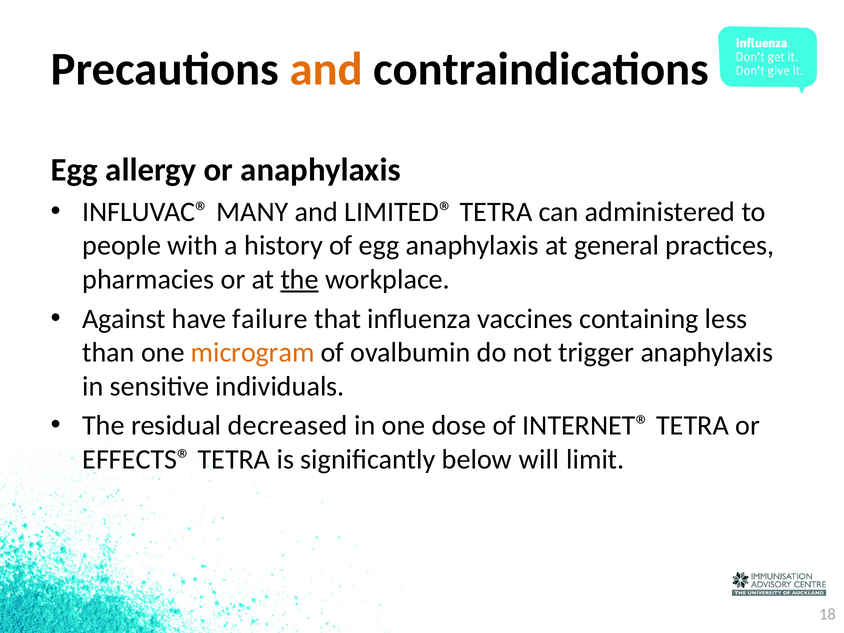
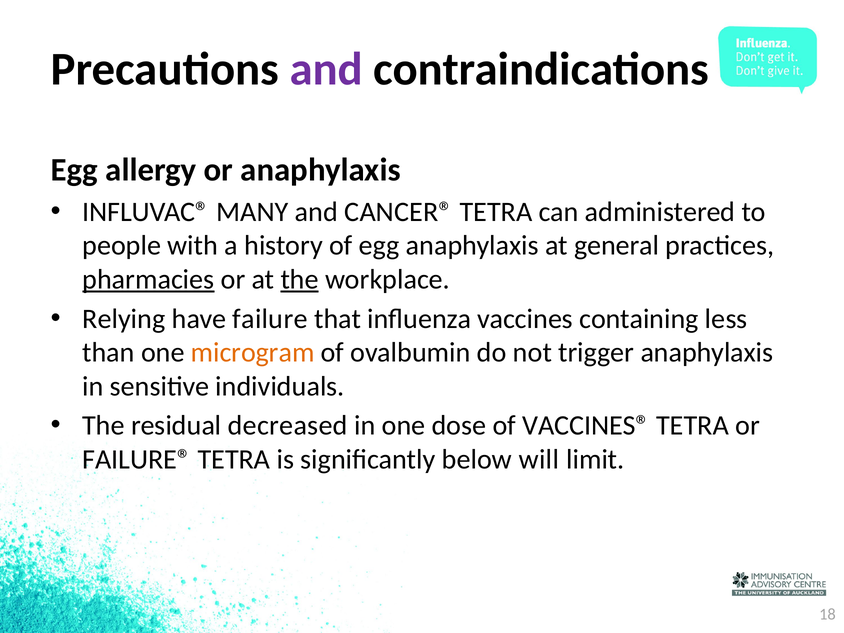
and colour: orange -> purple (326, 69)
LIMITED®: LIMITED® -> CANCER® (399, 212)
pharmacies underline: none -> present (148, 279)
Against: Against -> Relying (124, 319)
INTERNET®: INTERNET® -> VACCINES® (586, 426)
EFFECTS®: EFFECTS® -> FAILURE® (137, 459)
